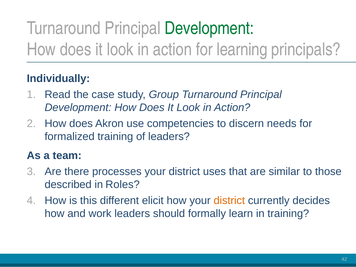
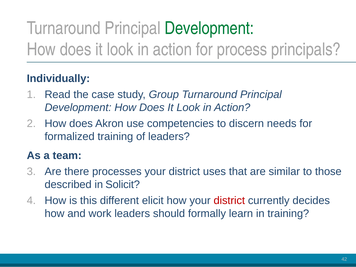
learning: learning -> process (242, 50)
Roles: Roles -> Solicit (123, 185)
district colour: orange -> red (229, 201)
